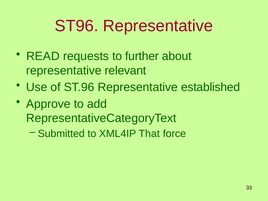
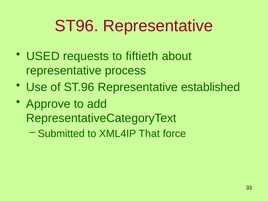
READ: READ -> USED (43, 56)
further: further -> fiftieth (142, 56)
relevant: relevant -> process (125, 71)
